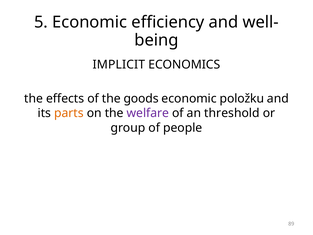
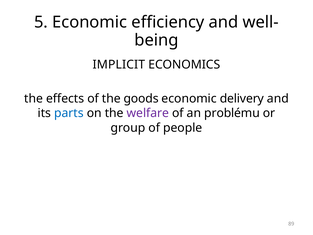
položku: položku -> delivery (242, 99)
parts colour: orange -> blue (69, 113)
threshold: threshold -> problému (232, 113)
